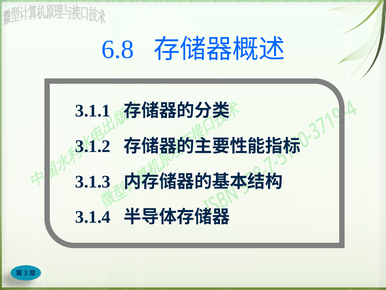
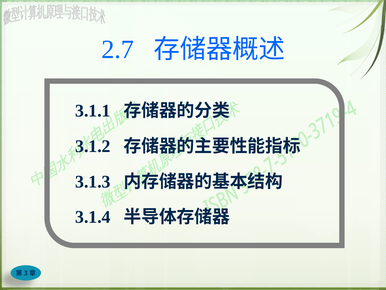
6.8: 6.8 -> 2.7 (118, 49)
